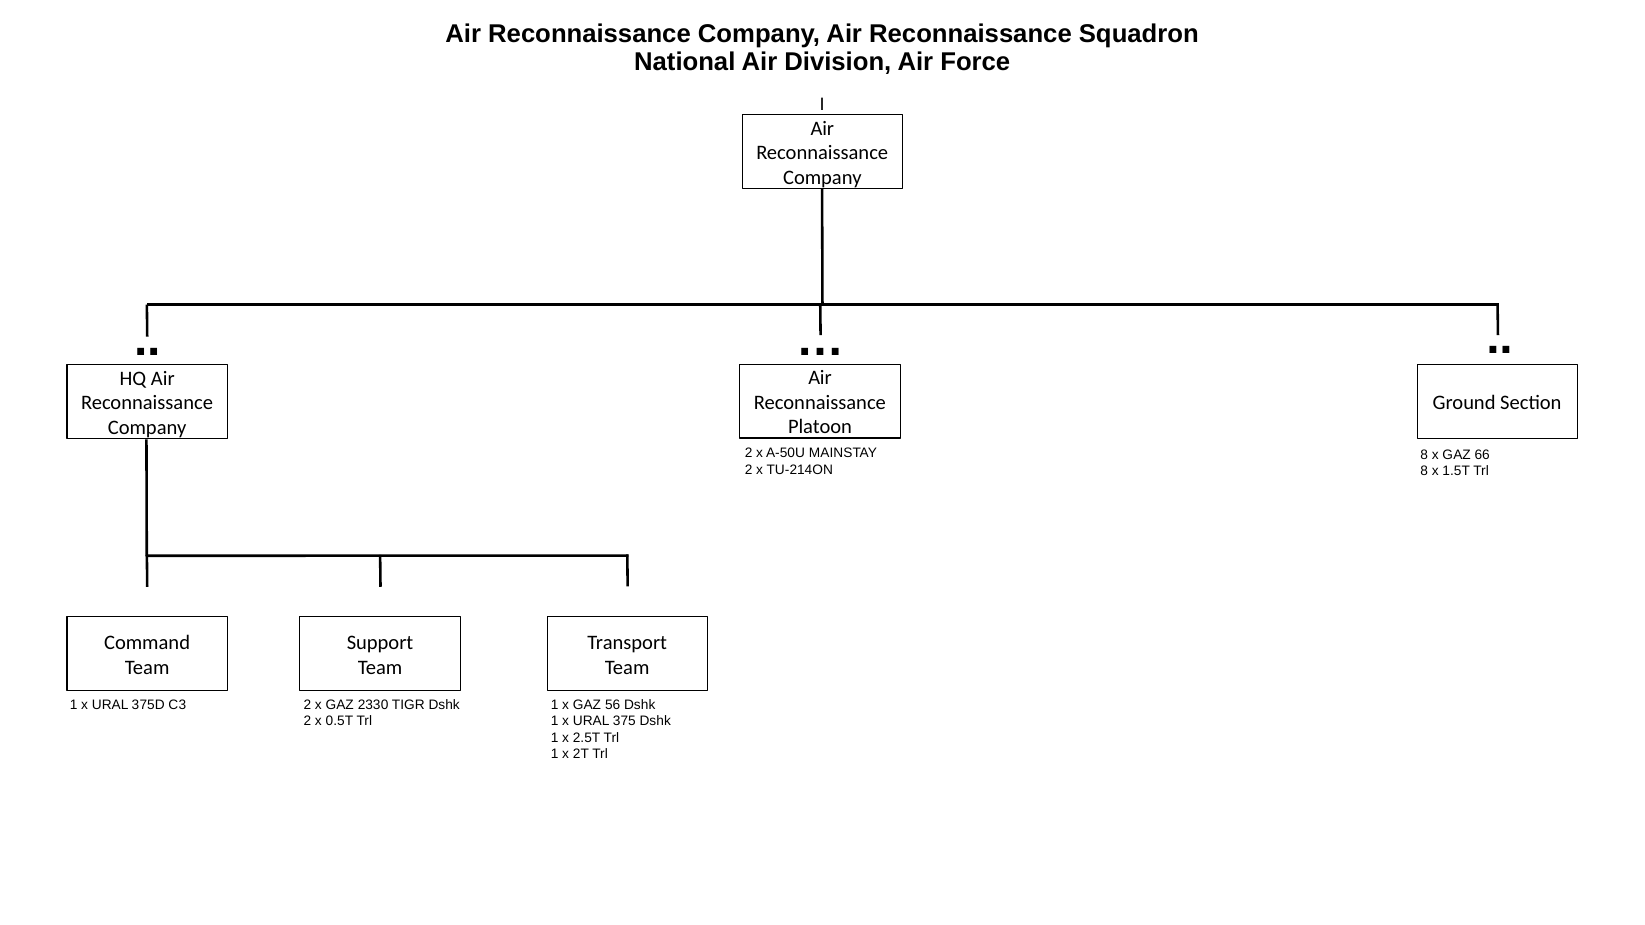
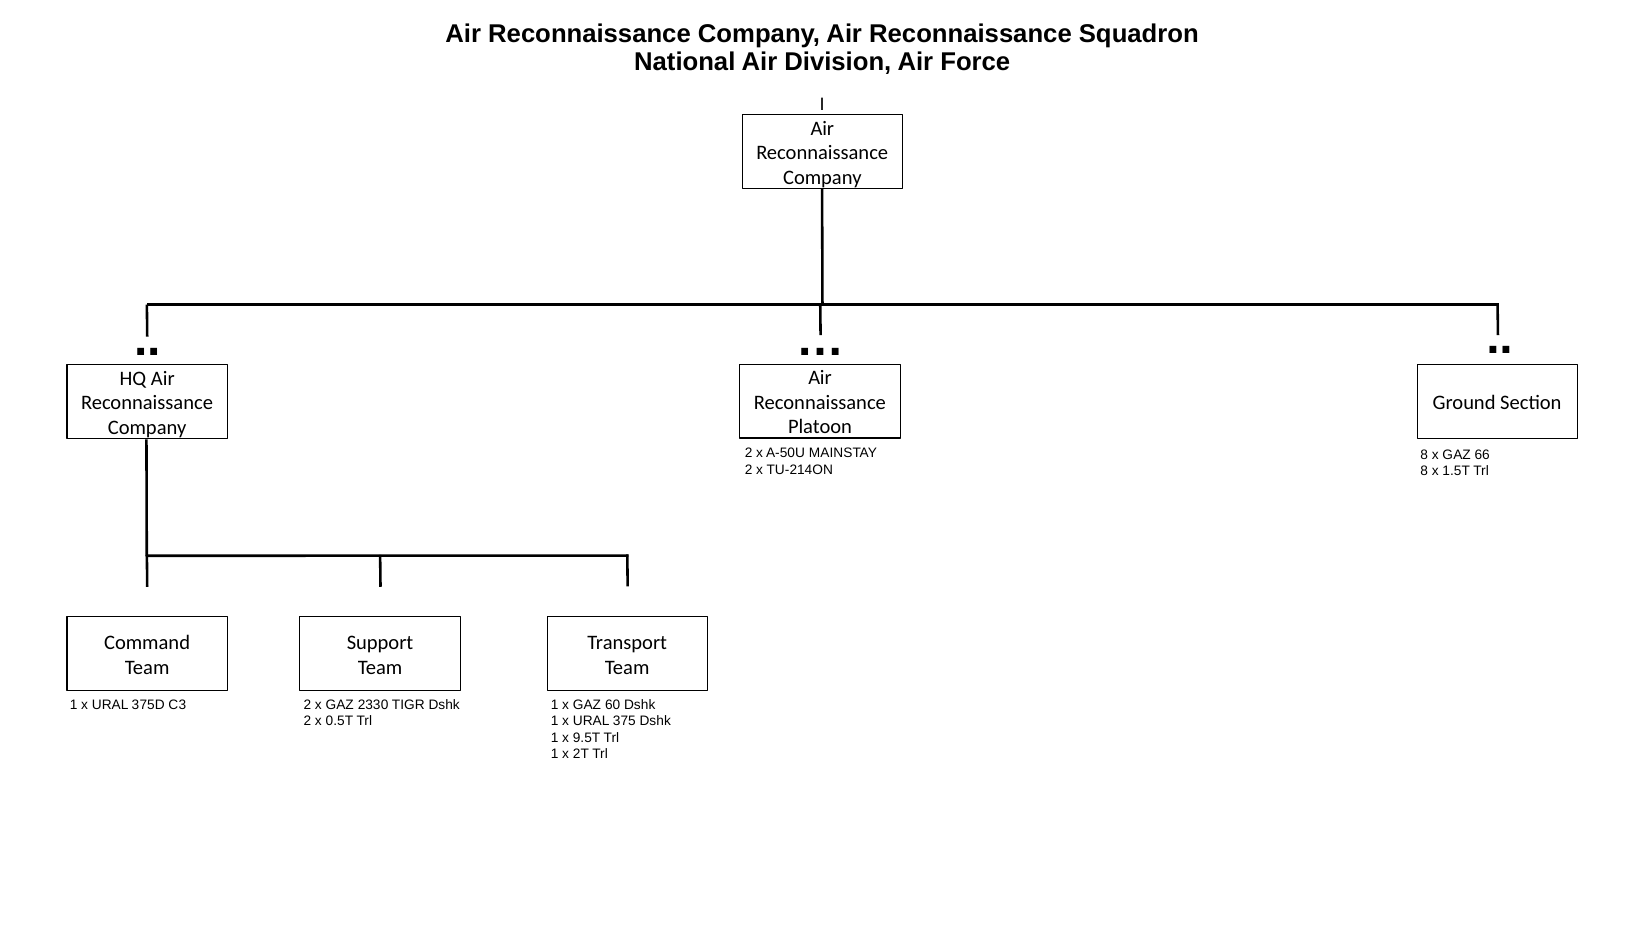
56: 56 -> 60 (613, 705)
2.5T: 2.5T -> 9.5T (587, 738)
